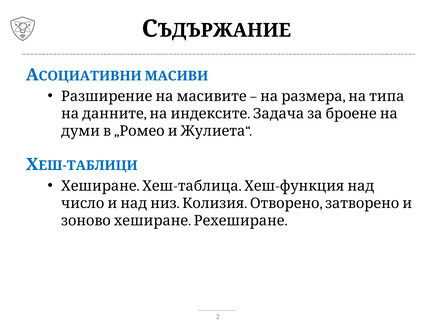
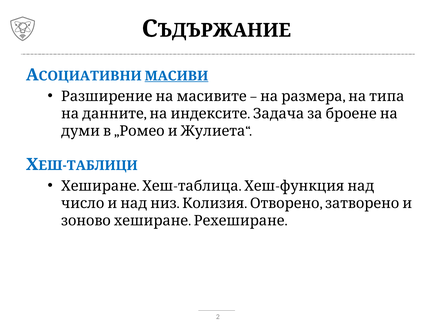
МАСИВИ underline: none -> present (176, 76)
